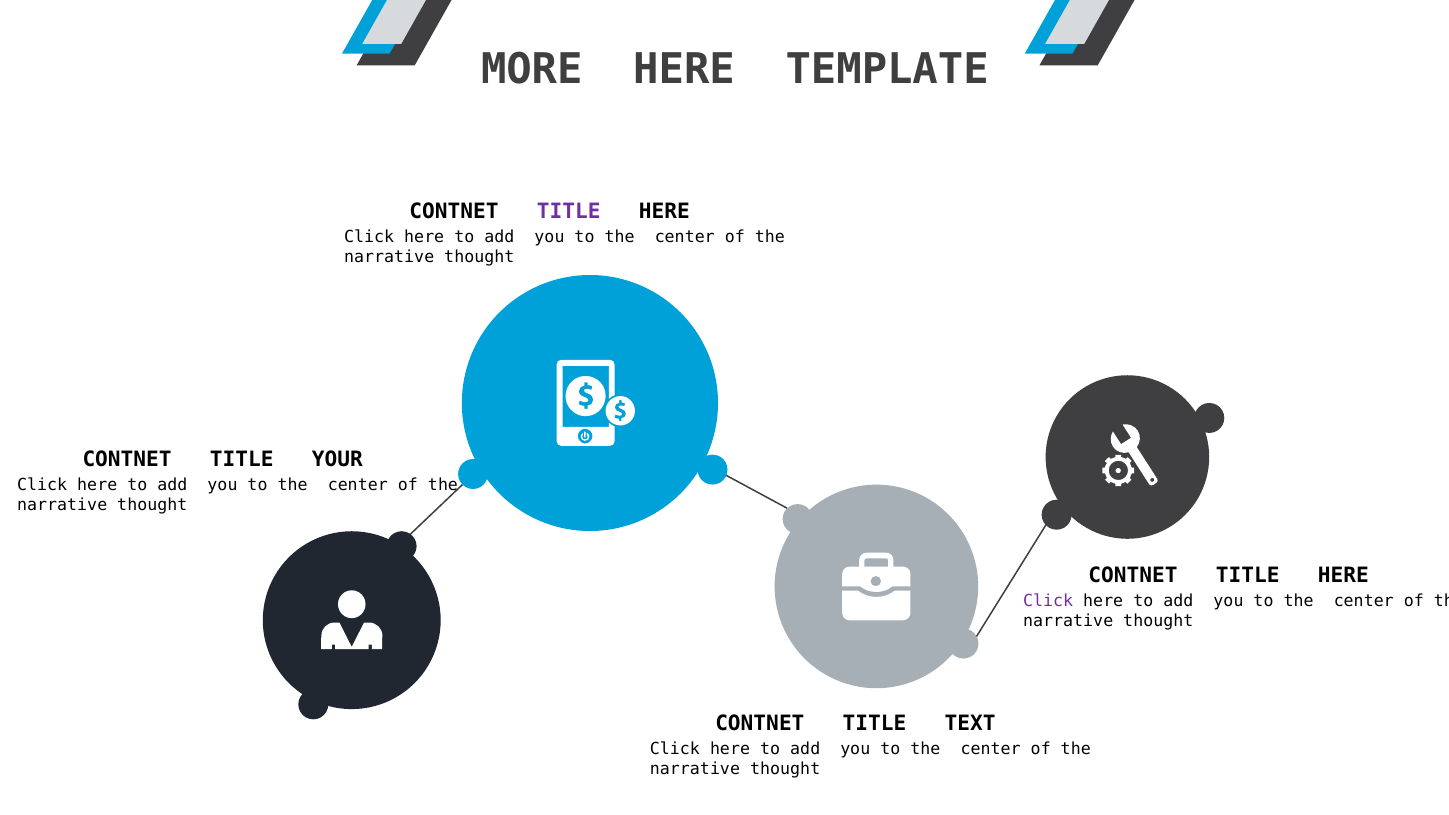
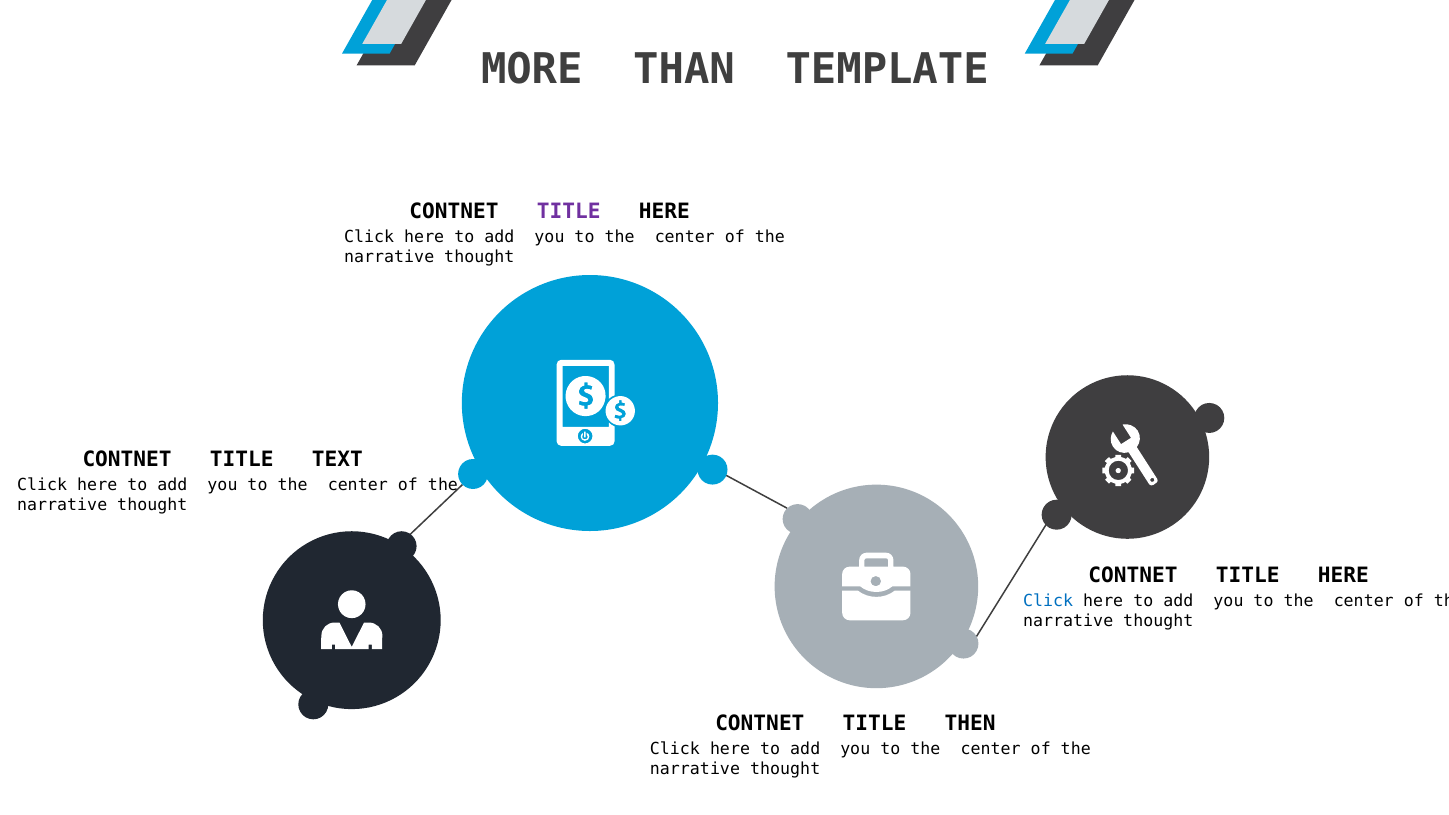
MORE HERE: HERE -> THAN (684, 69)
YOUR: YOUR -> TEXT (337, 460)
Click colour: purple -> blue (1048, 601)
TEXT: TEXT -> THEN (970, 724)
